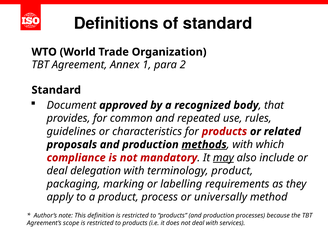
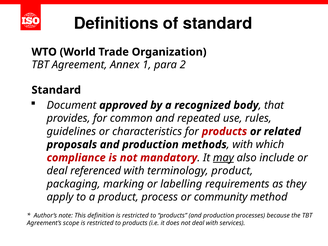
methods underline: present -> none (204, 145)
delegation: delegation -> referenced (96, 171)
universally: universally -> community (221, 197)
